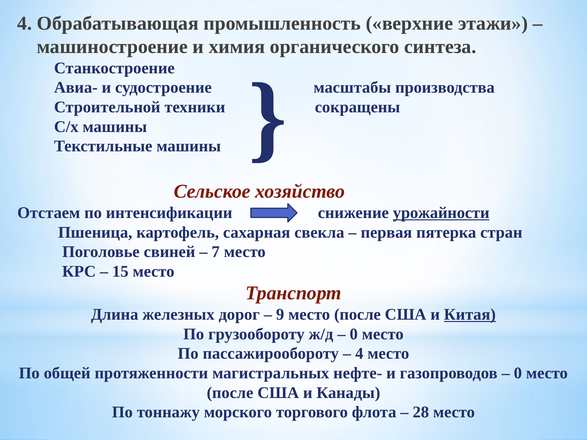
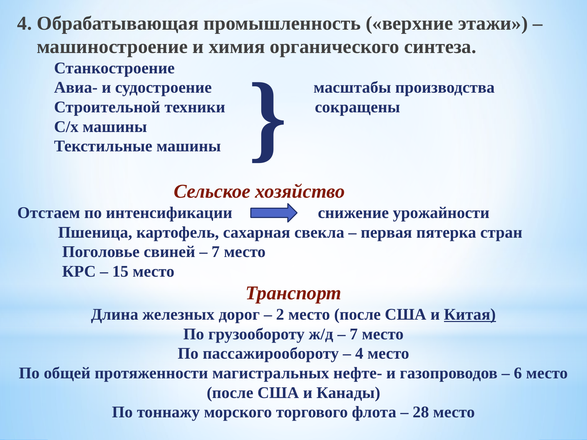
урожайности underline: present -> none (441, 213)
9: 9 -> 2 (280, 315)
0: 0 -> 7 (354, 334)
0: 0 -> 6 (518, 373)
